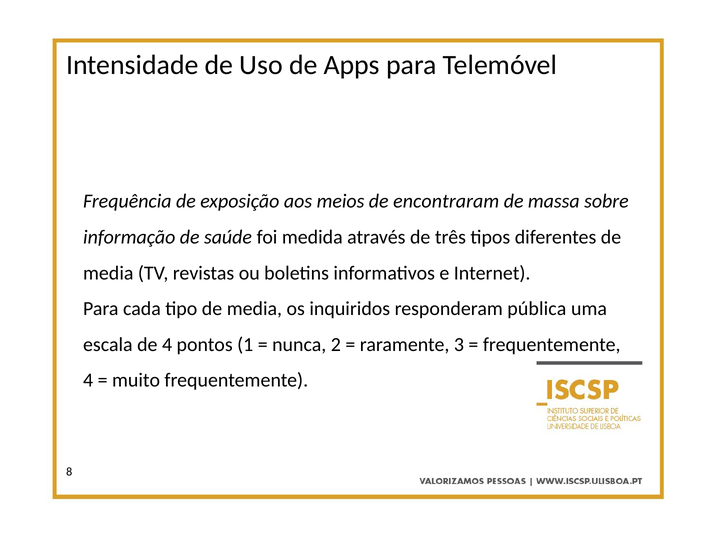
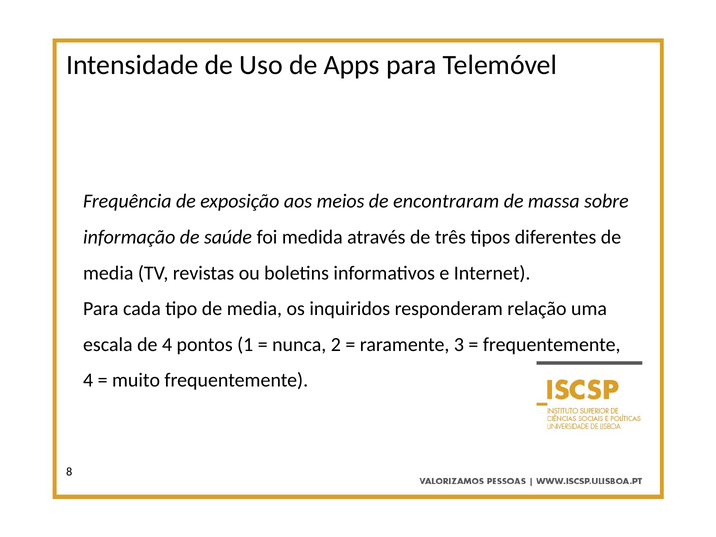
pública: pública -> relação (537, 309)
